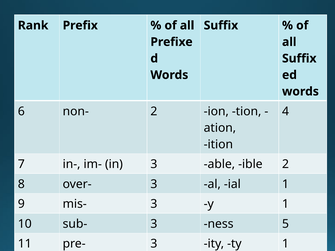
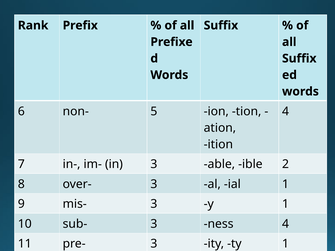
non- 2: 2 -> 5 (154, 111)
ness 5: 5 -> 4 (286, 224)
